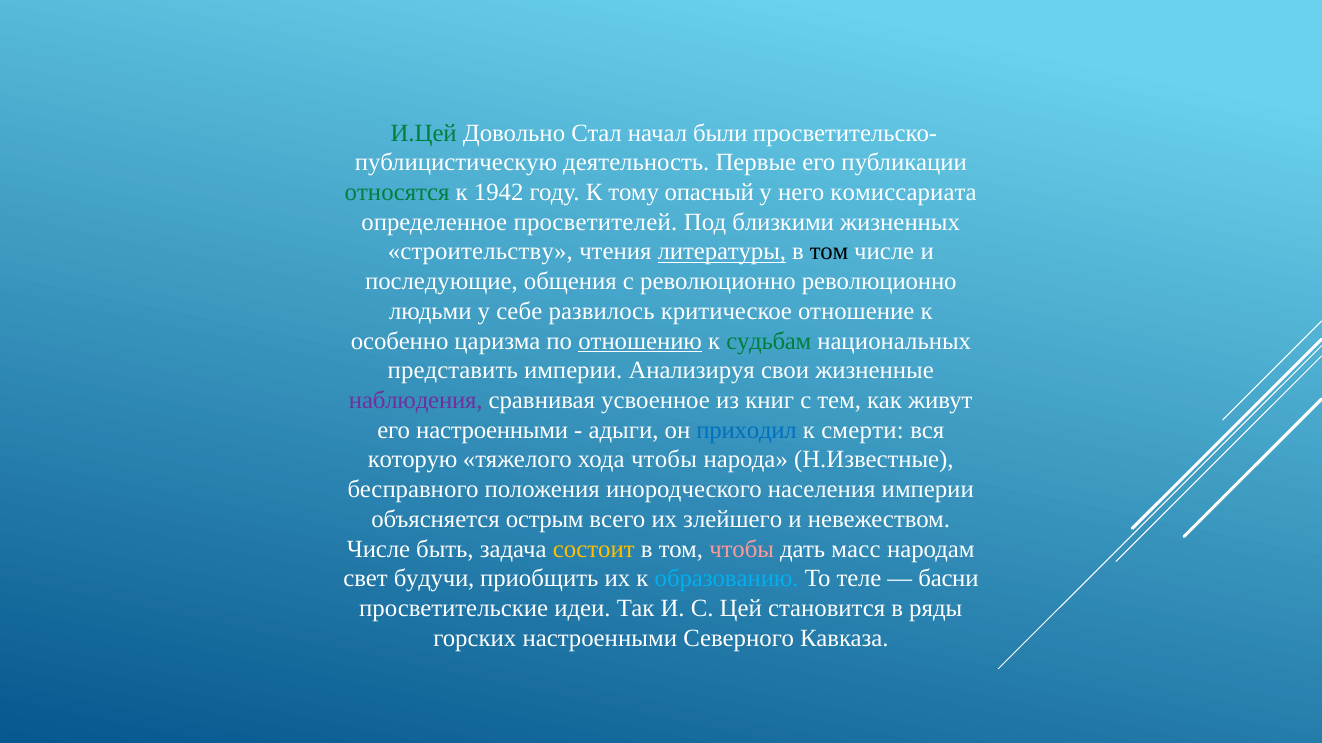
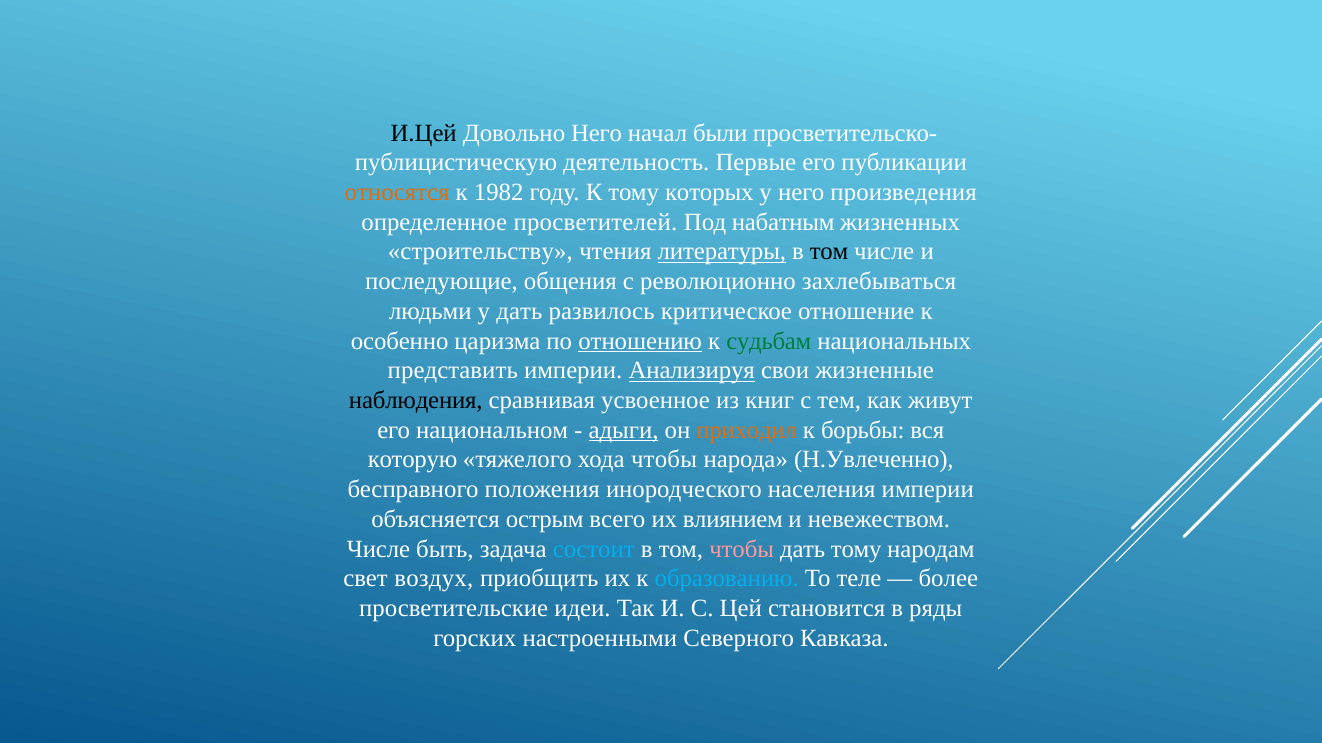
И.Цей colour: green -> black (424, 133)
Довольно Стал: Стал -> Него (597, 133)
относятся colour: green -> orange (397, 192)
1942: 1942 -> 1982 (499, 192)
опасный: опасный -> которых (709, 192)
комиссариата: комиссариата -> произведения (904, 192)
близкими: близкими -> набатным (783, 222)
революционно революционно: революционно -> захлебываться (879, 282)
у себе: себе -> дать (519, 311)
Анализируя underline: none -> present (692, 371)
наблюдения colour: purple -> black (416, 401)
его настроенными: настроенными -> национальном (492, 430)
адыги underline: none -> present (624, 430)
приходил colour: blue -> orange (747, 430)
смерти: смерти -> борьбы (863, 430)
Н.Известные: Н.Известные -> Н.Увлеченно (874, 460)
злейшего: злейшего -> влиянием (733, 520)
состоит colour: yellow -> light blue (594, 549)
дать масс: масс -> тому (856, 549)
будучи: будучи -> воздух (434, 579)
басни: басни -> более (948, 579)
